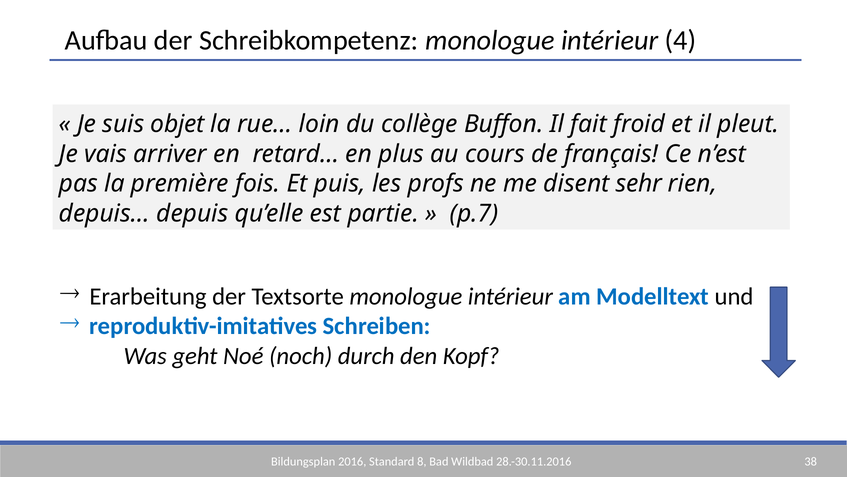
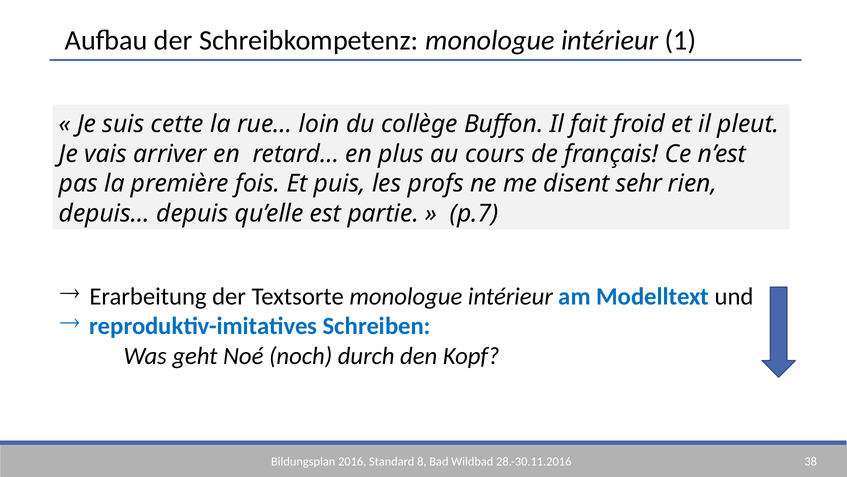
4: 4 -> 1 (680, 41)
objet: objet -> cette (177, 124)
